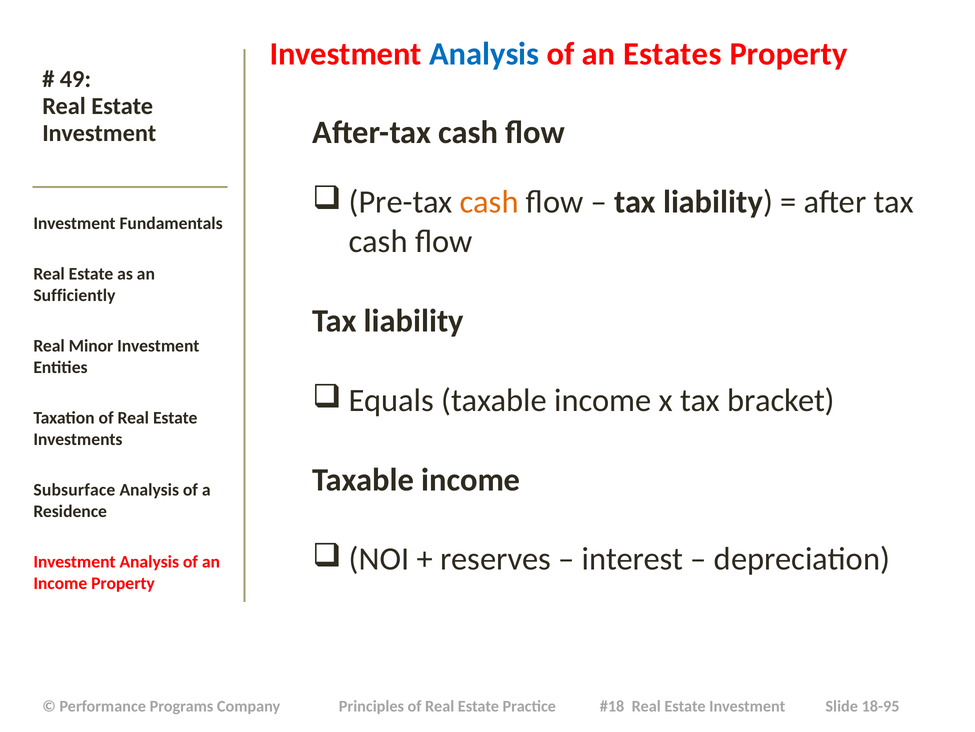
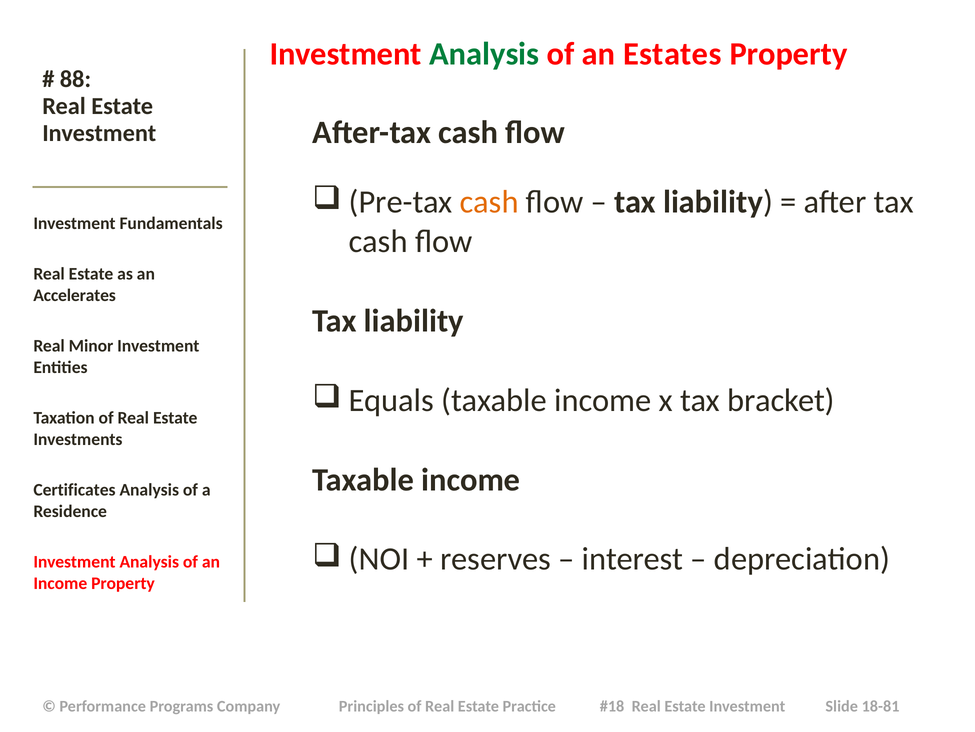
Analysis colour: blue -> green (484, 54)
49: 49 -> 88 (75, 79)
Sufficiently: Sufficiently -> Accelerates (75, 295)
Subsurface: Subsurface -> Certificates (74, 490)
18-95: 18-95 -> 18-81 (881, 706)
